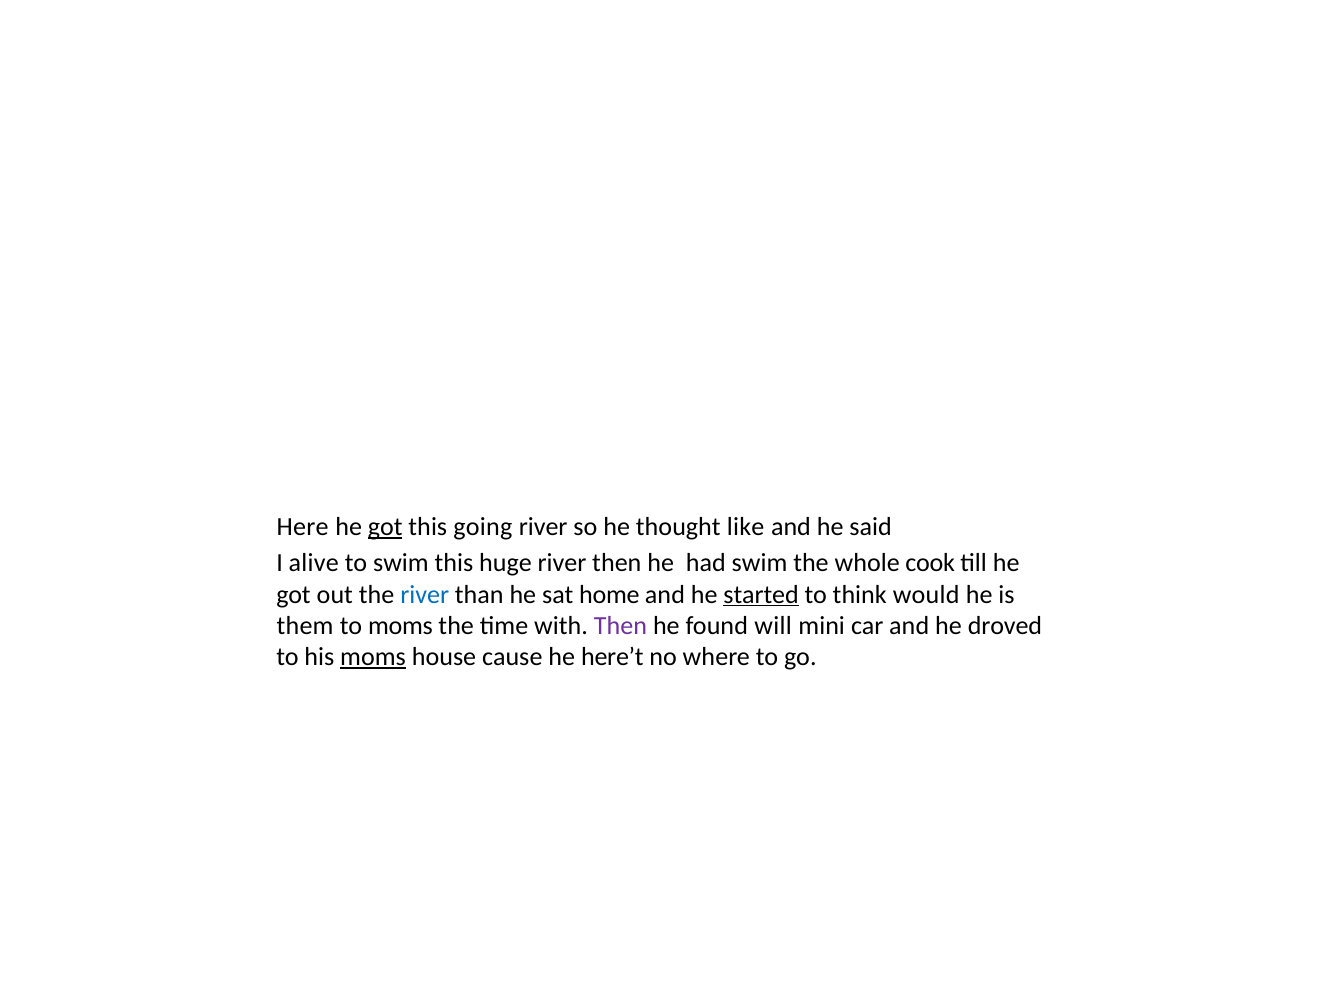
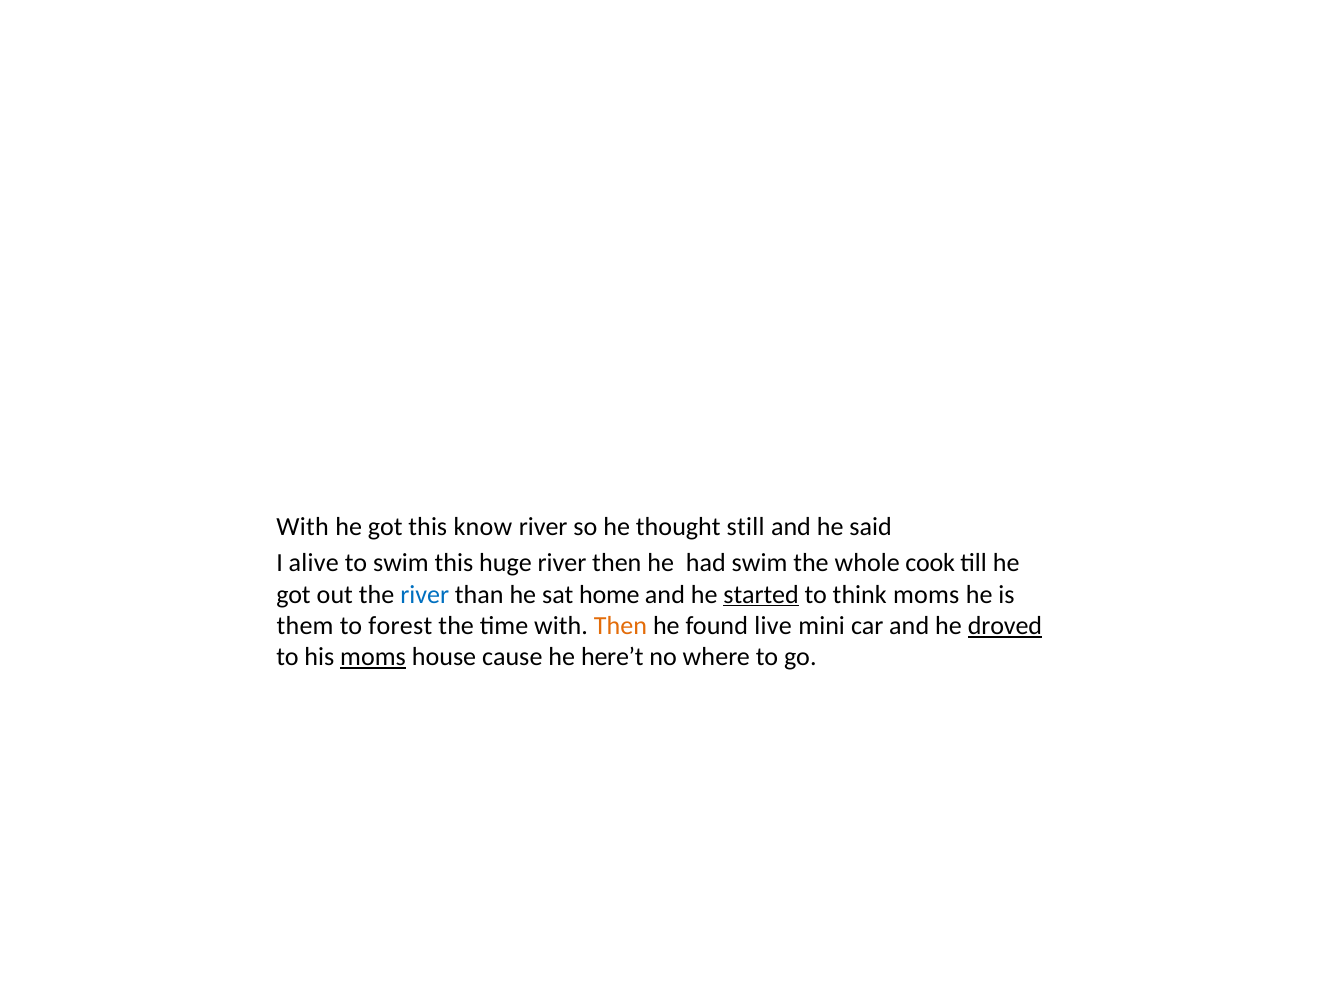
Here: Here -> With (303, 527)
got underline: present -> none (385, 527)
going: going -> know (483, 527)
like: like -> still (746, 527)
think would: would -> moms (926, 595)
to moms: moms -> forest (400, 626)
Then colour: purple -> orange (620, 626)
will: will -> live (773, 626)
droved underline: none -> present (1005, 626)
